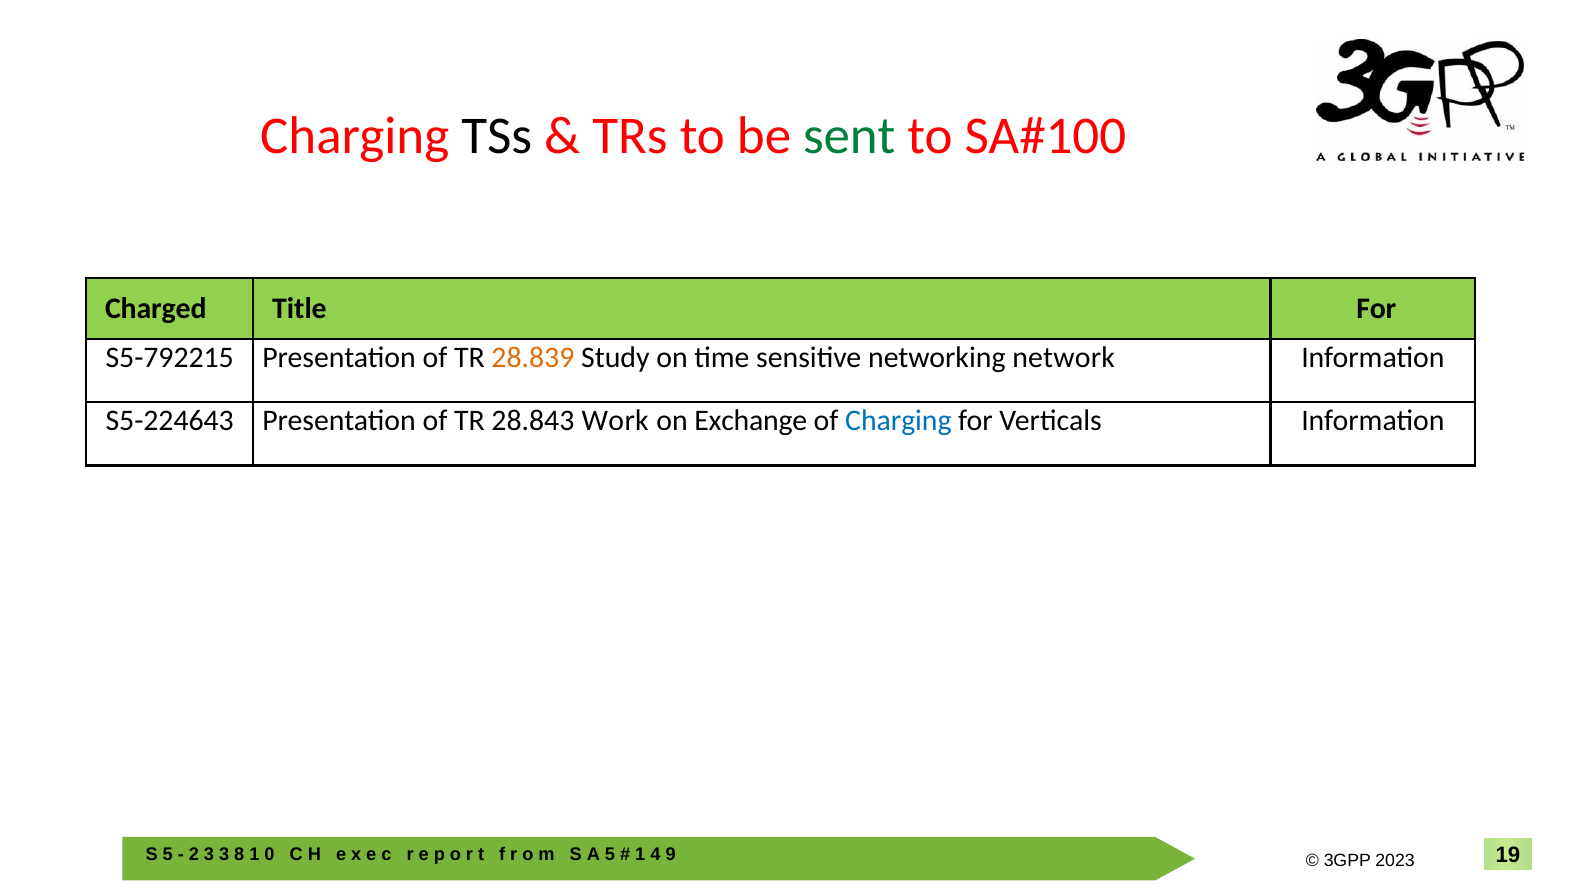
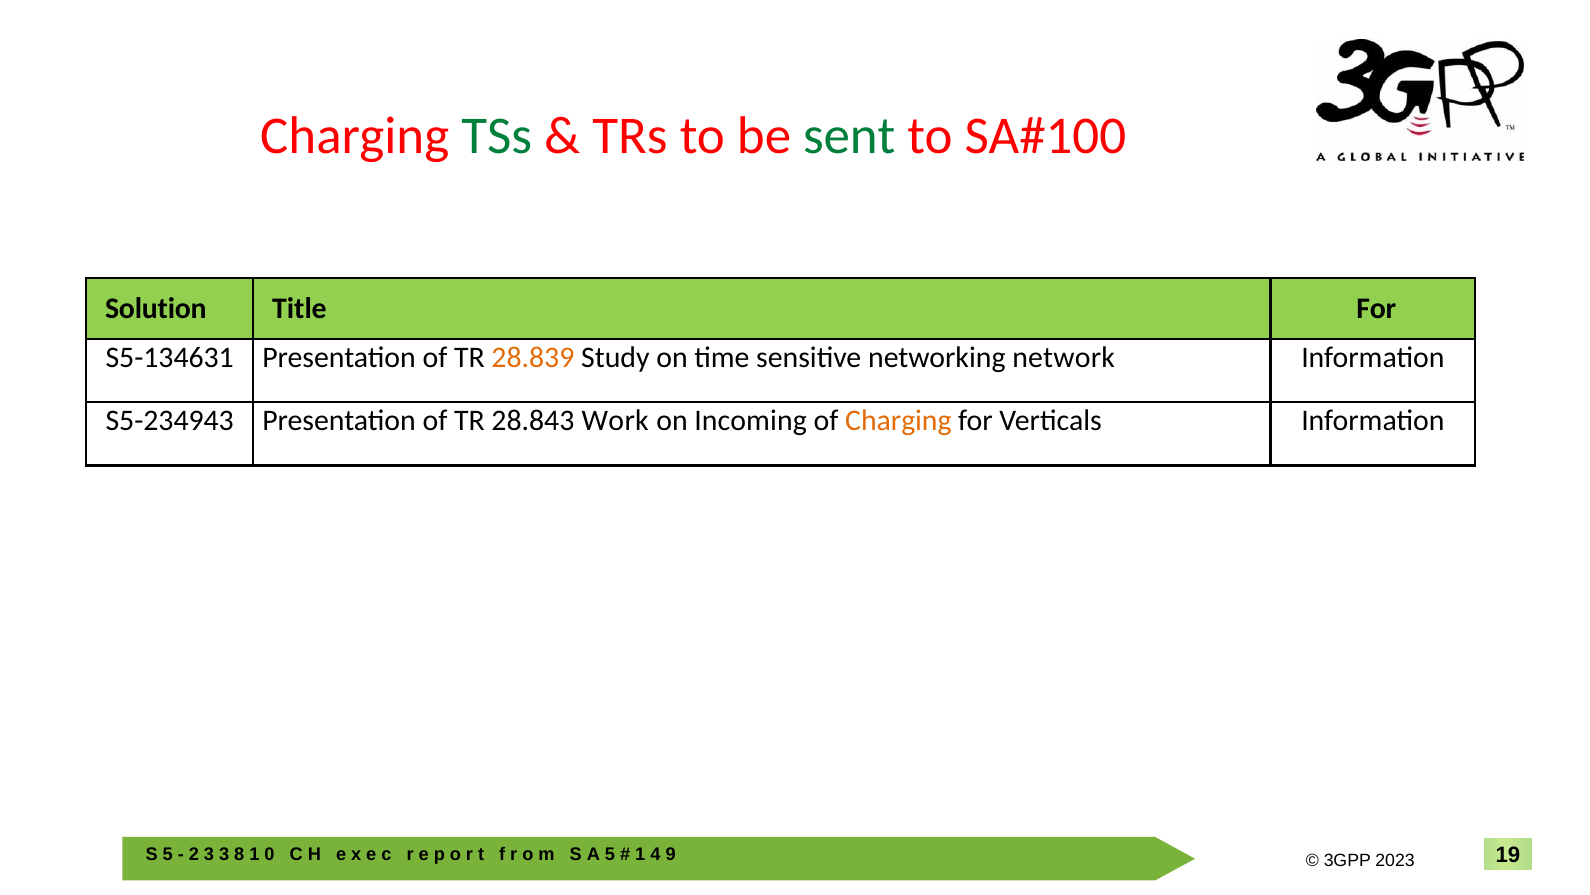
TSs colour: black -> green (497, 136)
Charged: Charged -> Solution (156, 309)
S5-792215: S5-792215 -> S5-134631 (170, 357)
S5-224643: S5-224643 -> S5-234943 (170, 420)
Exchange: Exchange -> Incoming (751, 420)
Charging colour: blue -> orange (898, 420)
